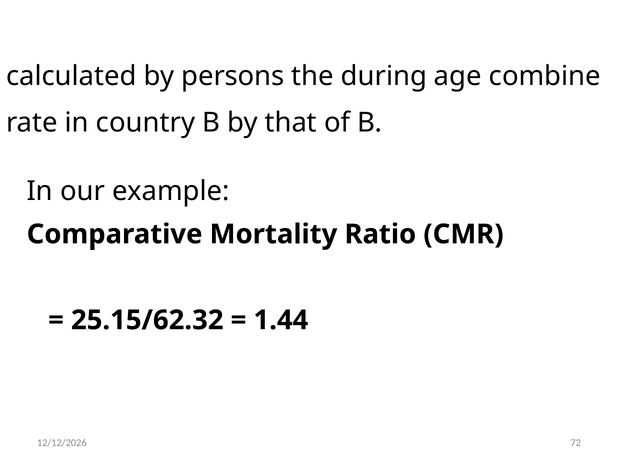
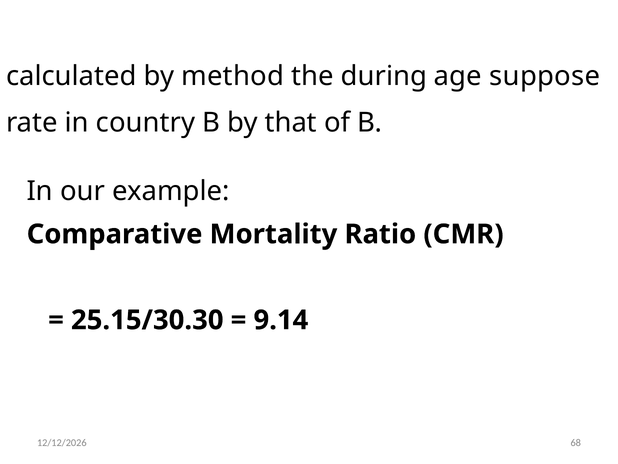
persons: persons -> method (233, 76)
combine: combine -> suppose (545, 76)
25.15/62.32: 25.15/62.32 -> 25.15/30.30 (147, 320)
1.44: 1.44 -> 9.14 (281, 320)
72: 72 -> 68 (576, 443)
